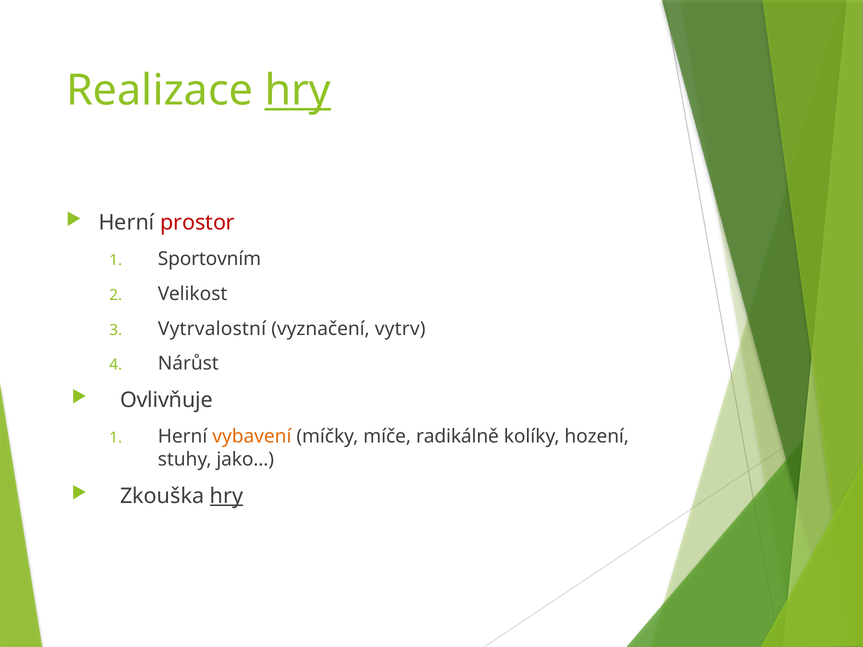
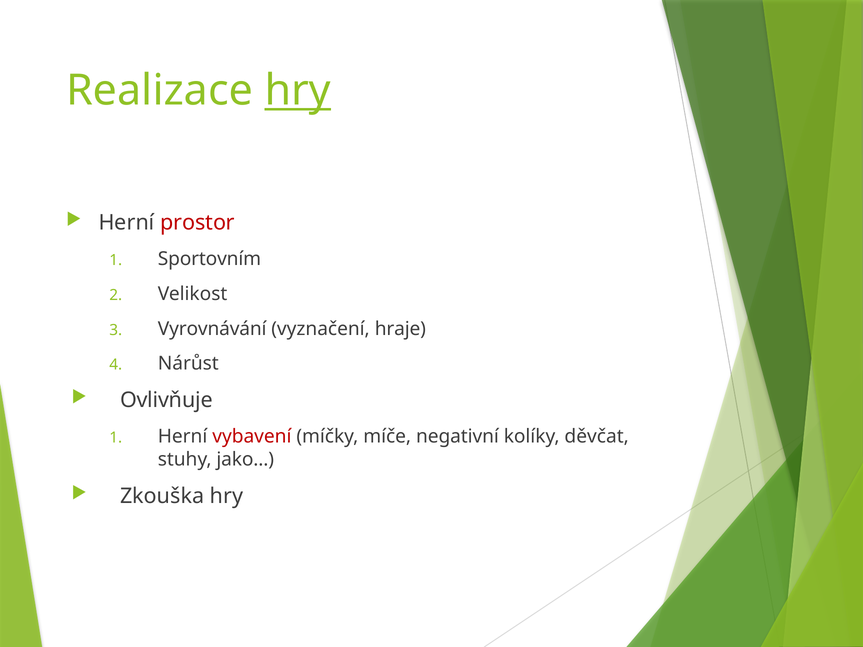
Vytrvalostní: Vytrvalostní -> Vyrovnávání (212, 329)
vytrv: vytrv -> hraje (400, 329)
vybavení colour: orange -> red (252, 437)
radikálně: radikálně -> negativní (457, 437)
hození: hození -> děvčat (597, 437)
hry underline: present -> none (226, 496)
